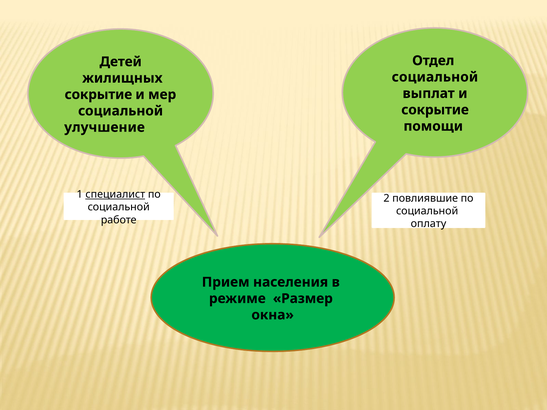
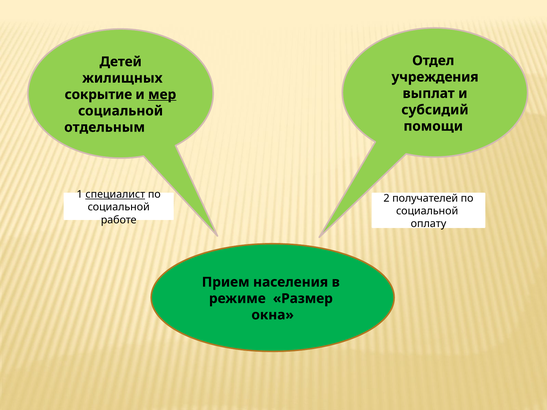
социальной: социальной -> учреждения (435, 77)
мер underline: none -> present (162, 95)
сокрытие: сокрытие -> субсидий (435, 110)
улучшение: улучшение -> отдельным (105, 127)
повлиявшие: повлиявшие -> получателей (425, 198)
